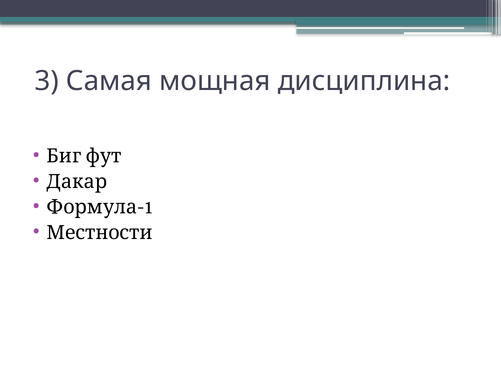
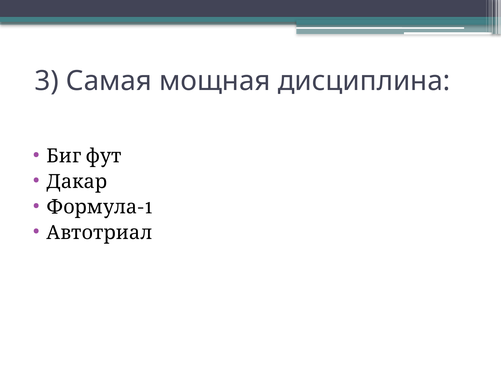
Местности: Местности -> Автотриал (100, 233)
